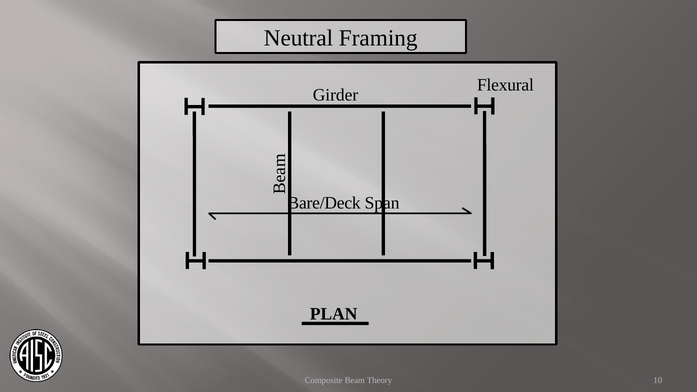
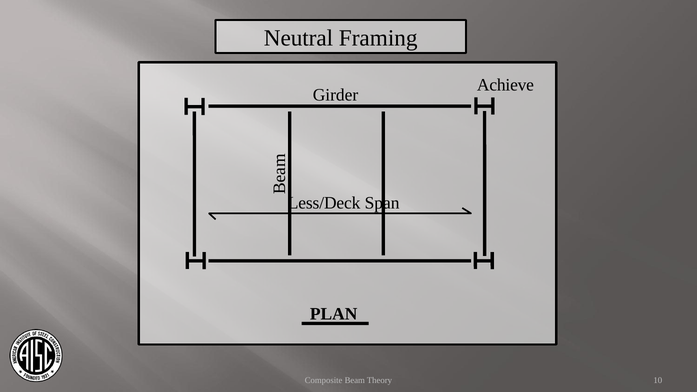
Flexural: Flexural -> Achieve (505, 85)
Bare/Deck: Bare/Deck -> Less/Deck (324, 203)
